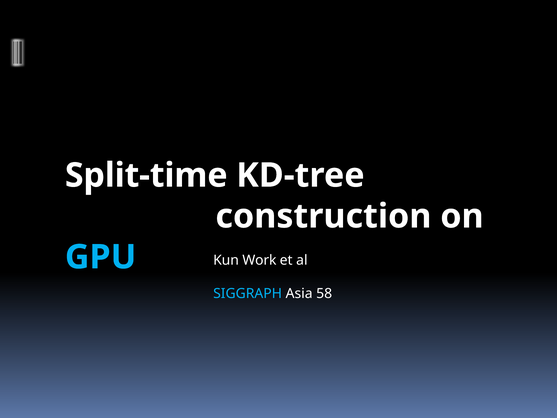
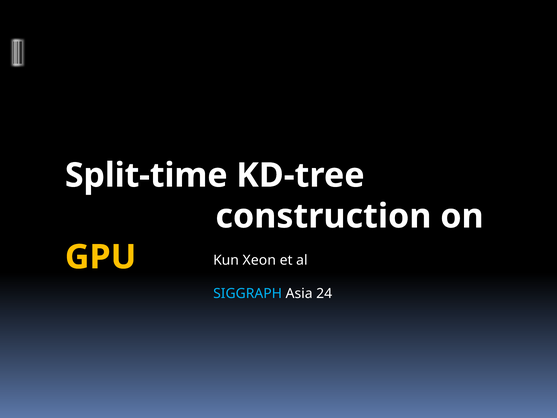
GPU colour: light blue -> yellow (101, 257)
Work: Work -> Xeon (259, 260)
58: 58 -> 24 (324, 294)
